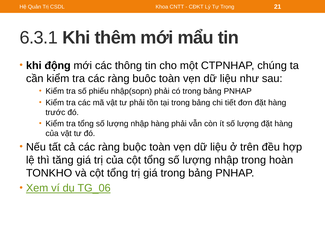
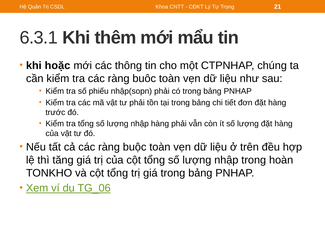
động: động -> hoặc (57, 66)
